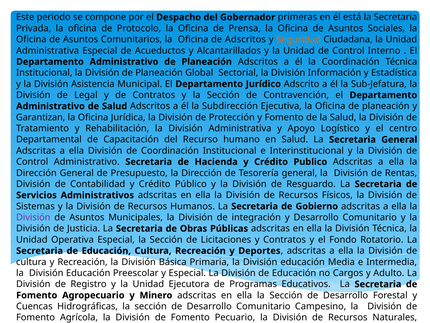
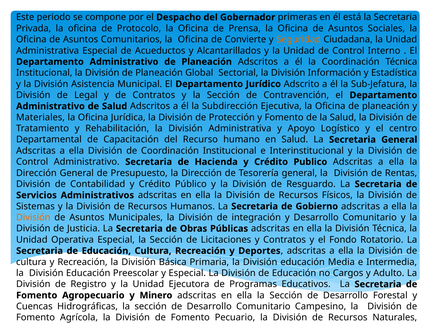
de Adscritos: Adscritos -> Convierte (245, 39)
Garantizan: Garantizan -> Materiales (41, 117)
División colour: purple -> orange (33, 217)
